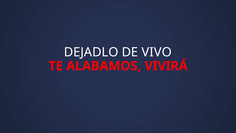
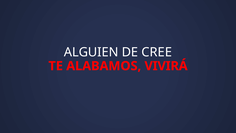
DEJADLO: DEJADLO -> ALGUIEN (91, 52)
VIVO: VIVO -> CREE (157, 52)
